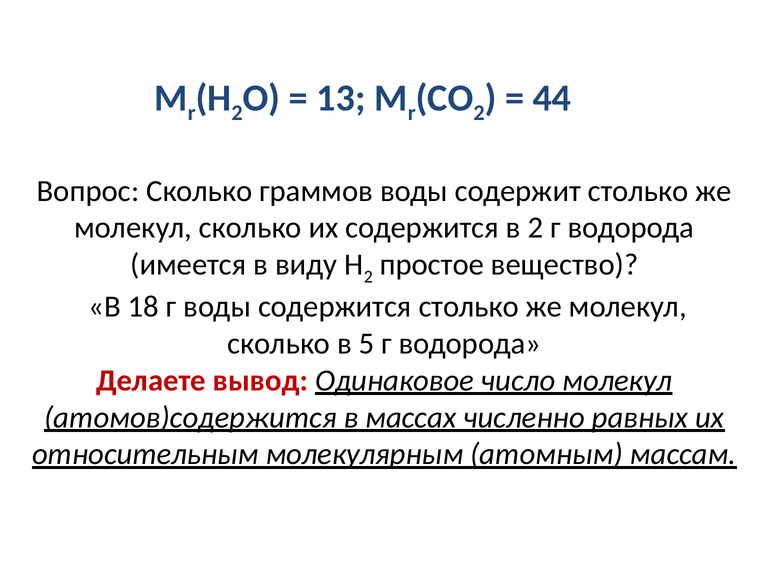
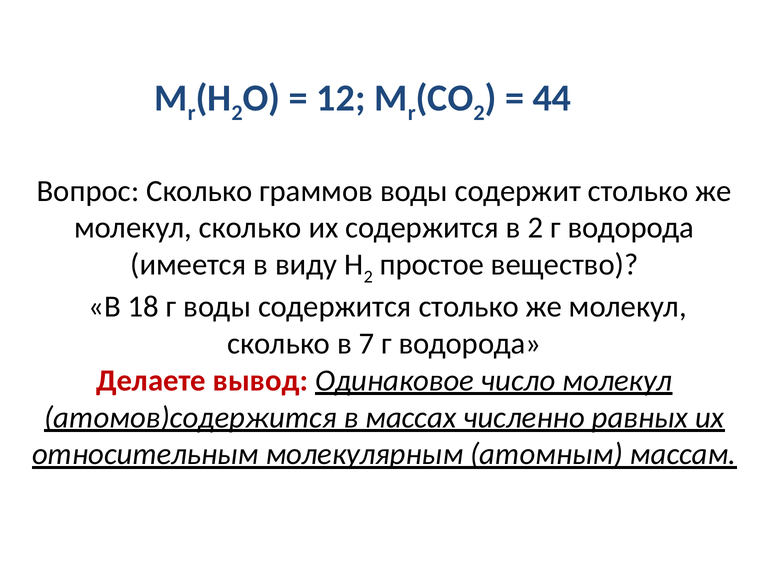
13: 13 -> 12 (341, 98)
5: 5 -> 7 (367, 344)
